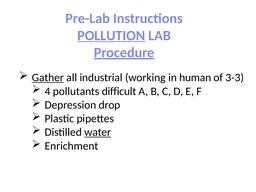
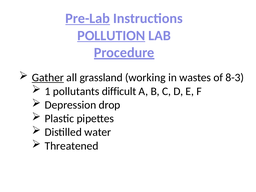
Pre-Lab underline: none -> present (88, 18)
industrial: industrial -> grassland (101, 78)
human: human -> wastes (195, 78)
3-3: 3-3 -> 8-3 (235, 78)
4: 4 -> 1 (48, 91)
water underline: present -> none (98, 132)
Enrichment: Enrichment -> Threatened (72, 146)
